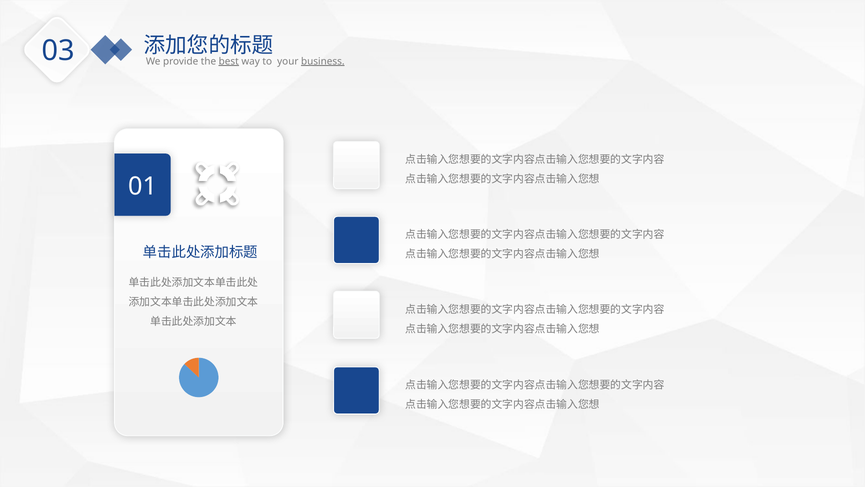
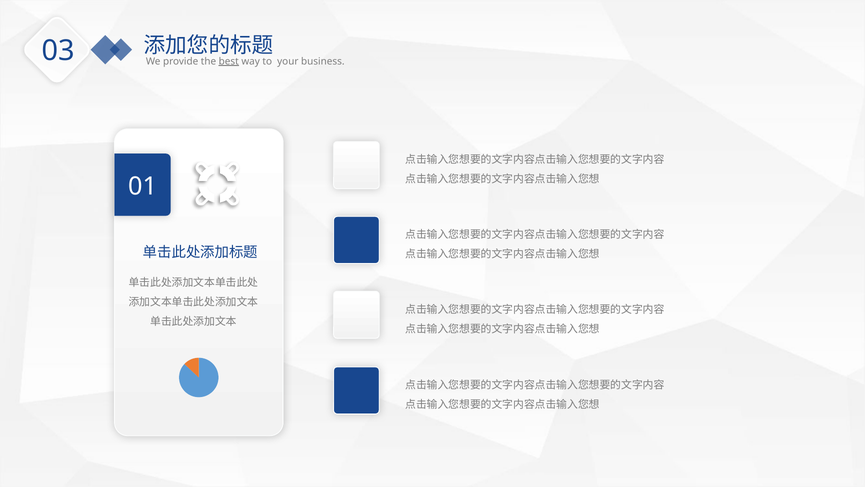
business underline: present -> none (323, 61)
